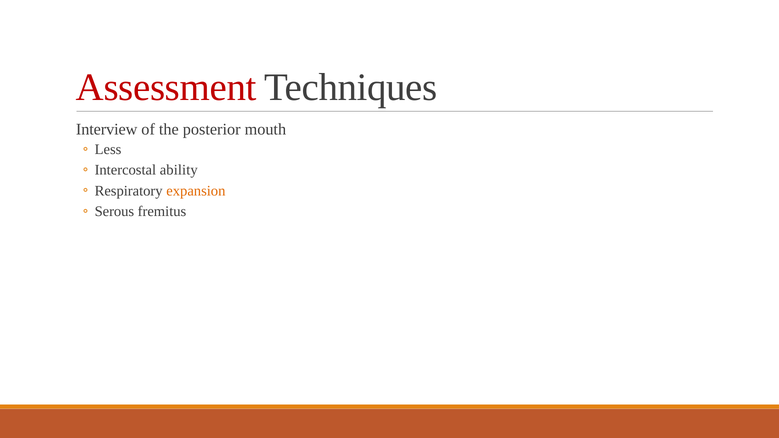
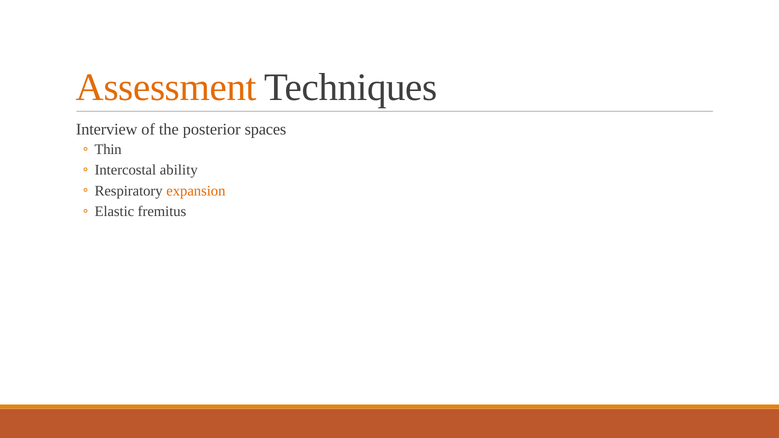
Assessment colour: red -> orange (166, 87)
mouth: mouth -> spaces (265, 130)
Less: Less -> Thin (108, 149)
Serous: Serous -> Elastic (114, 211)
